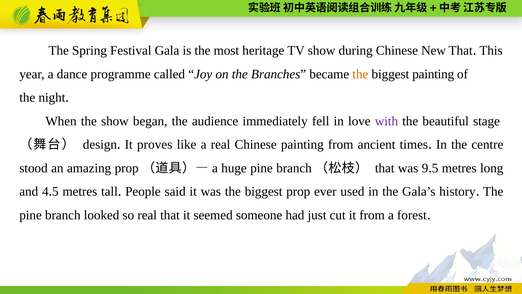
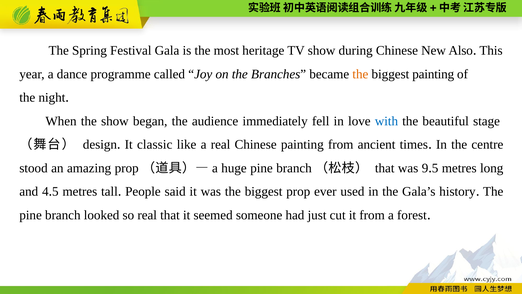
New That: That -> Also (461, 50)
with colour: purple -> blue (386, 121)
proves: proves -> classic (155, 144)
